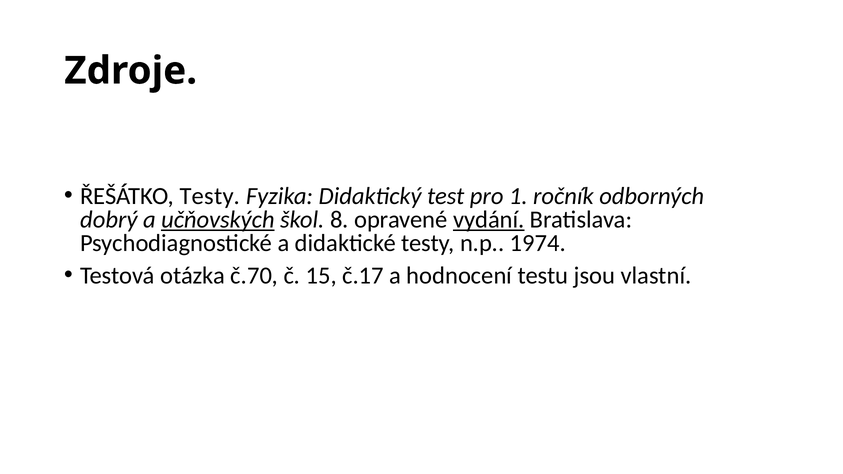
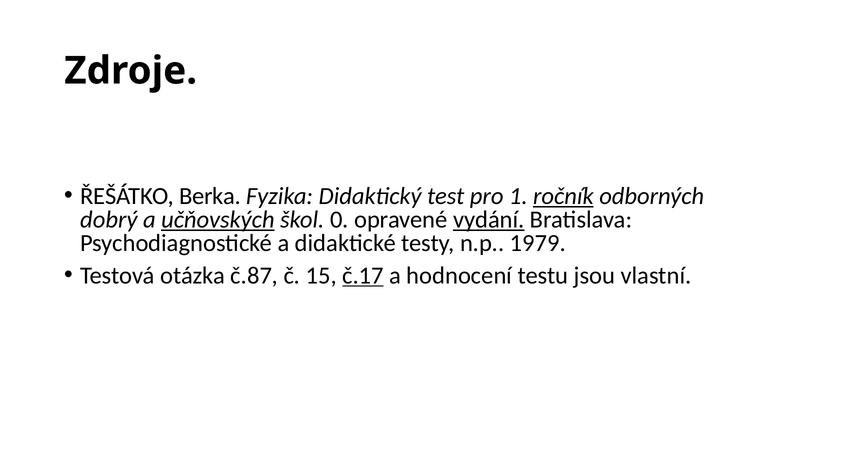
ŘEŠÁTKO Testy: Testy -> Berka (210, 196)
ročník underline: none -> present (563, 196)
8: 8 -> 0 (339, 220)
1974: 1974 -> 1979 (538, 243)
č.70: č.70 -> č.87 (254, 276)
č.17 underline: none -> present (363, 276)
